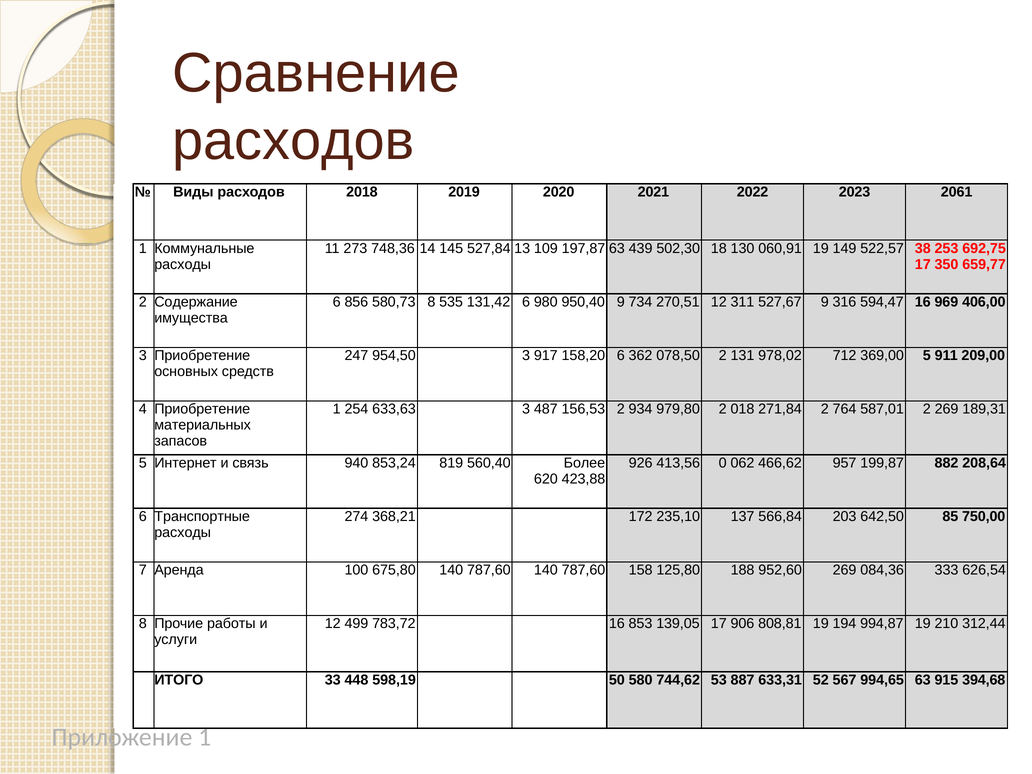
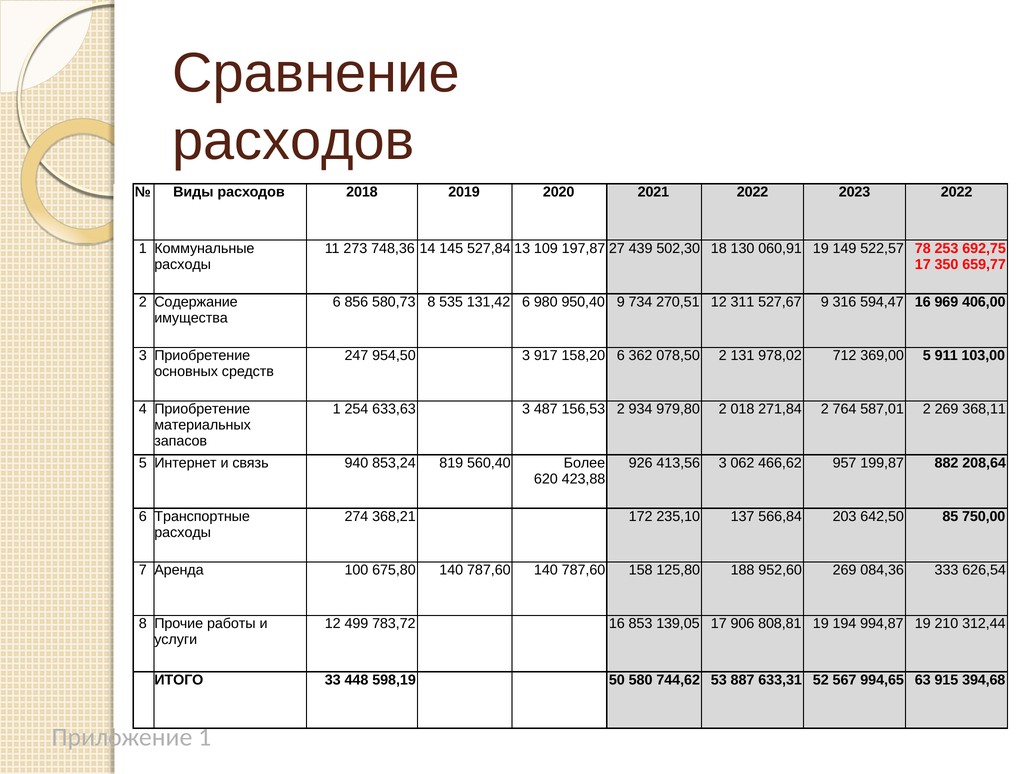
2023 2061: 2061 -> 2022 (957, 192)
197,87 63: 63 -> 27 (617, 248)
38: 38 -> 78 (923, 248)
209,00: 209,00 -> 103,00 (983, 356)
189,31: 189,31 -> 368,11 (984, 409)
413,56 0: 0 -> 3 (723, 463)
